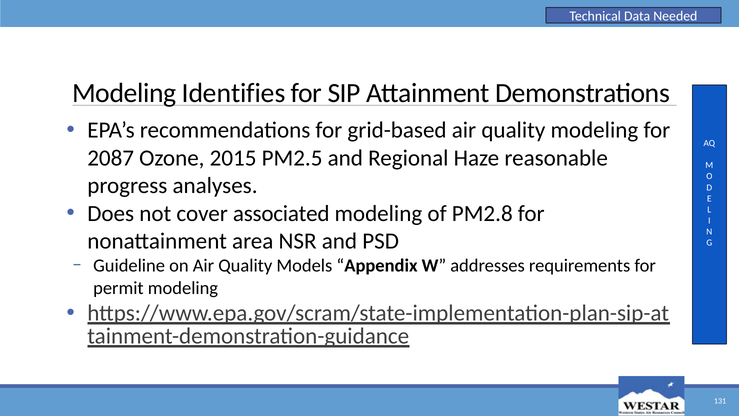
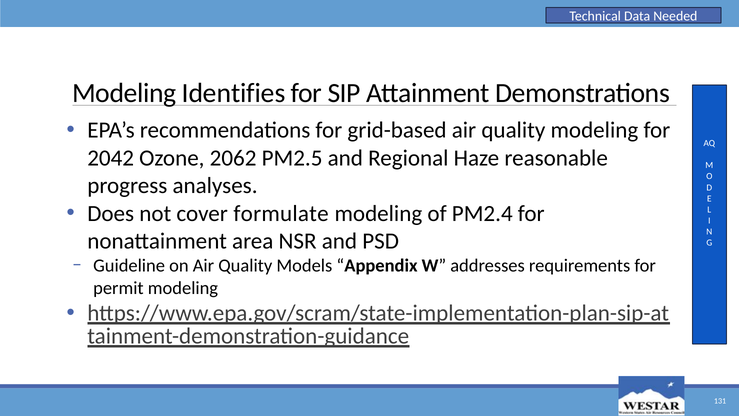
2087: 2087 -> 2042 (111, 158)
2015: 2015 -> 2062 (233, 158)
associated: associated -> formulate (281, 213)
PM2.8: PM2.8 -> PM2.4 (482, 213)
